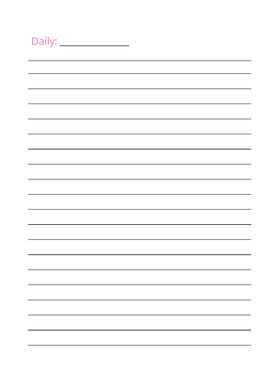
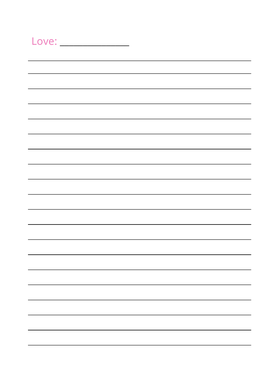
Daily: Daily -> Love (44, 42)
